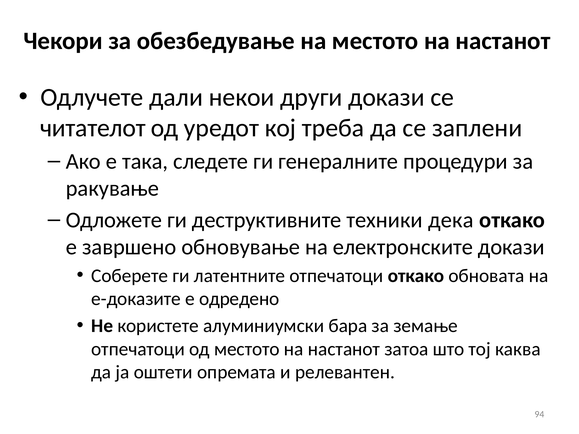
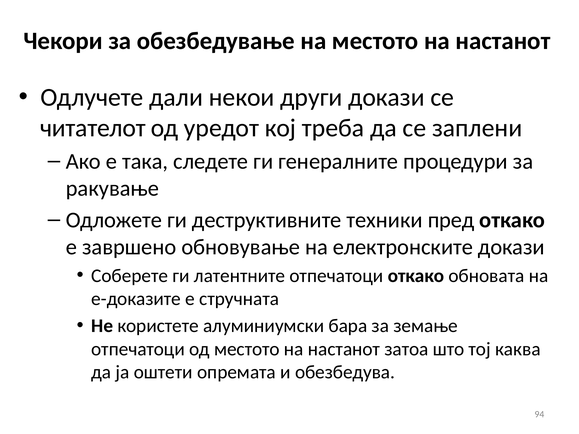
дека: дека -> пред (451, 220)
одредено: одредено -> стручната (239, 299)
релевантен: релевантен -> обезбедува (345, 372)
